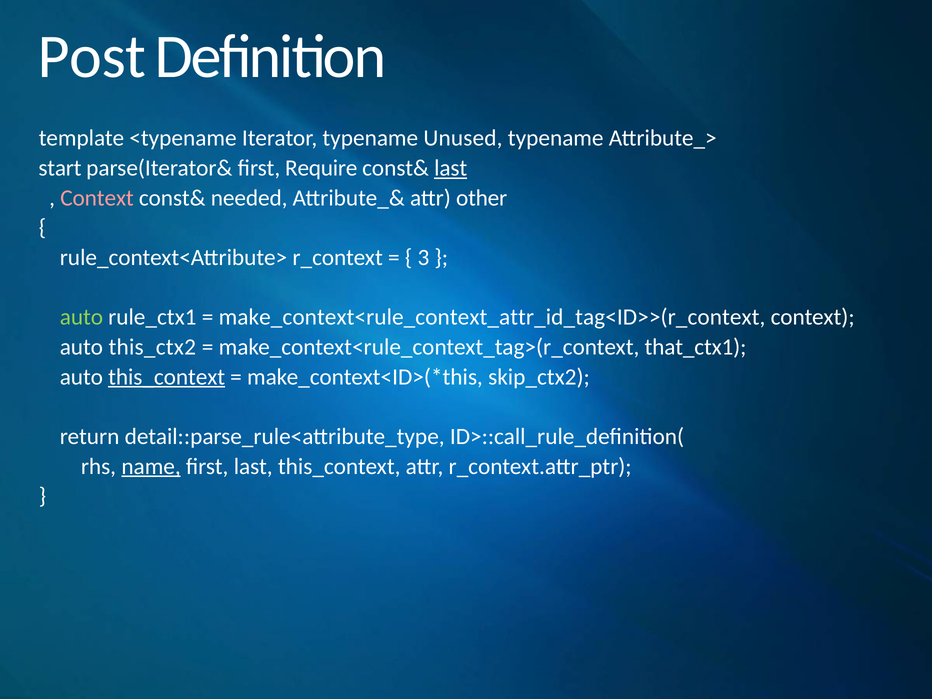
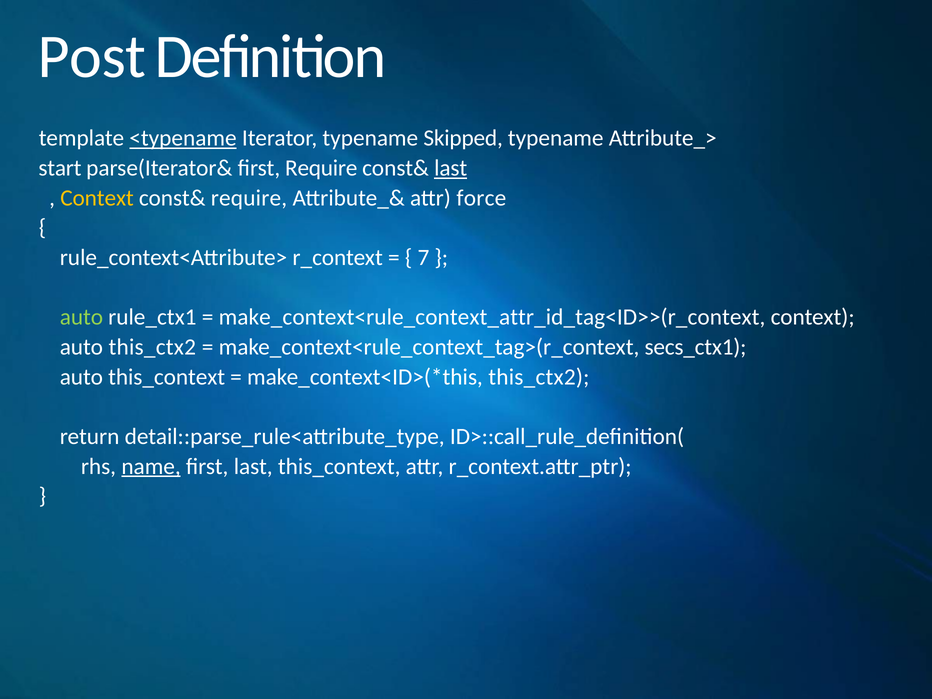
<typename underline: none -> present (183, 138)
Unused: Unused -> Skipped (463, 138)
Context colour: pink -> yellow (97, 198)
const& needed: needed -> require (249, 198)
other: other -> force (481, 198)
3: 3 -> 7 (423, 258)
that_ctx1: that_ctx1 -> secs_ctx1 (695, 347)
this_context underline: present -> none (167, 377)
skip_ctx2: skip_ctx2 -> this_ctx2 (539, 377)
